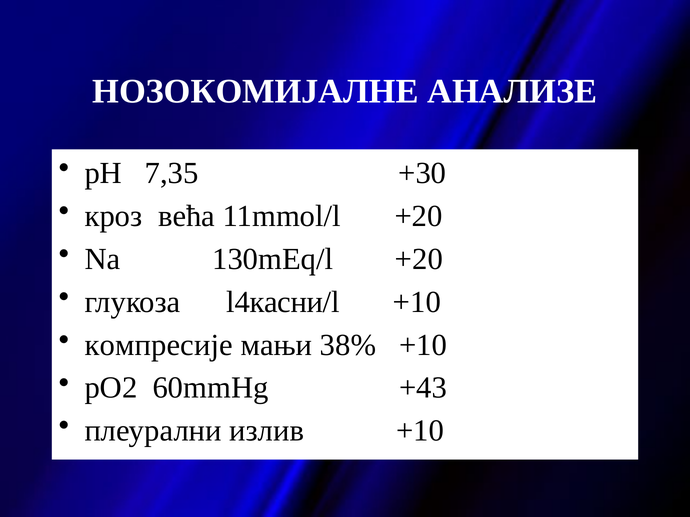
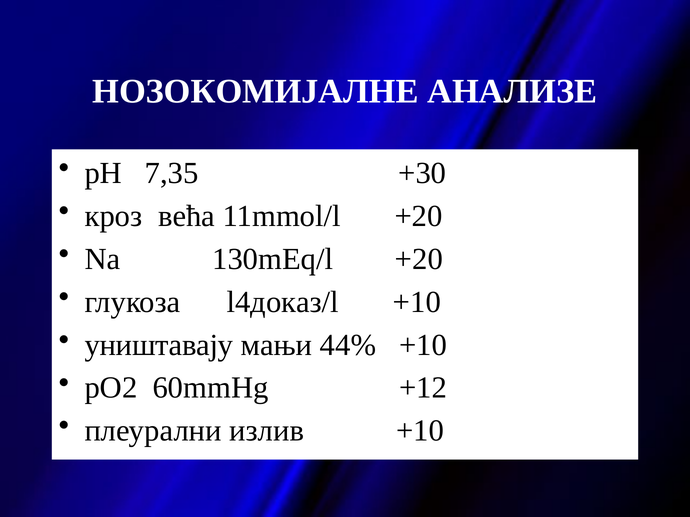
l4касни/l: l4касни/l -> l4доказ/l (283, 302)
компресије: компресије -> уништавају (159, 345)
38%: 38% -> 44% (348, 345)
+43: +43 -> +12 (423, 388)
